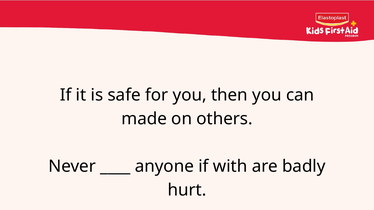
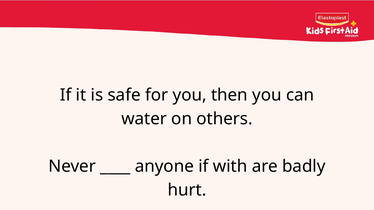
made: made -> water (144, 119)
